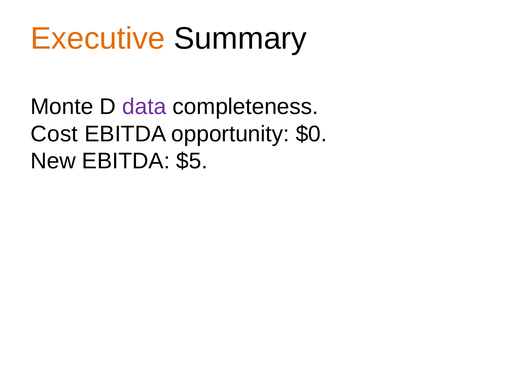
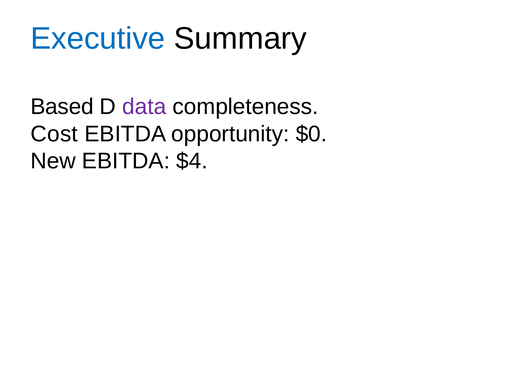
Executive colour: orange -> blue (98, 39)
Monte: Monte -> Based (62, 107)
$5: $5 -> $4 (192, 161)
